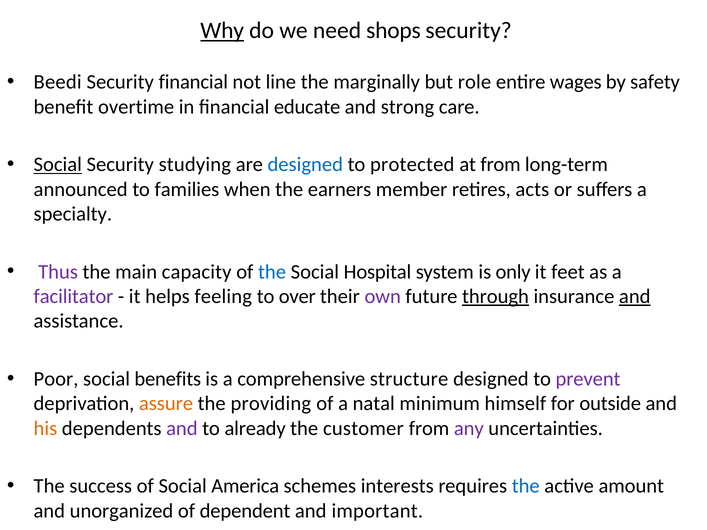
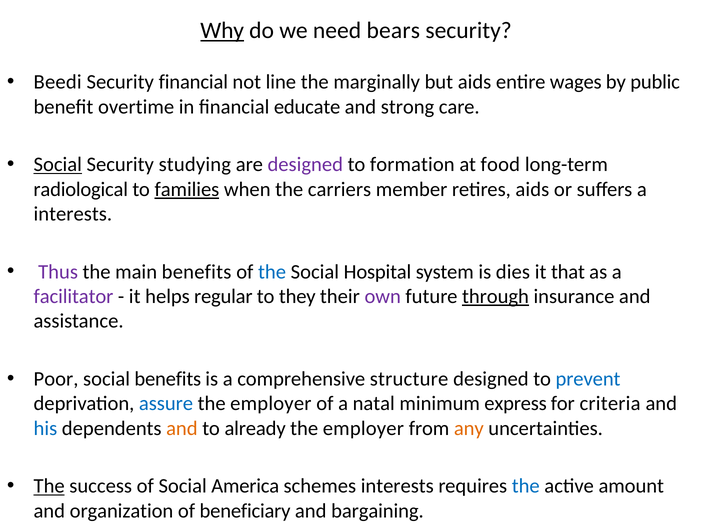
shops: shops -> bears (393, 31)
but role: role -> aids (475, 82)
safety: safety -> public (655, 82)
designed colour: blue -> purple (305, 165)
protected: protected -> formation (412, 165)
at from: from -> food (500, 165)
announced: announced -> radiological (81, 189)
families underline: none -> present (187, 189)
earners: earners -> carriers (339, 189)
retires acts: acts -> aids (532, 189)
specialty: specialty -> interests (73, 214)
main capacity: capacity -> benefits (197, 272)
only: only -> dies (513, 272)
feet: feet -> that (568, 272)
feeling: feeling -> regular (223, 297)
over: over -> they (297, 297)
and underline: present -> none (635, 297)
prevent colour: purple -> blue (588, 379)
assure colour: orange -> blue (166, 404)
providing: providing -> employer (271, 404)
himself: himself -> express (516, 404)
outside: outside -> criteria (610, 404)
his colour: orange -> blue (45, 429)
and colour: purple -> orange (182, 429)
customer: customer -> employer (363, 429)
any colour: purple -> orange (469, 429)
The underline: none -> present (49, 486)
unorganized: unorganized -> organization (122, 511)
dependent: dependent -> beneficiary (245, 511)
important: important -> bargaining (377, 511)
